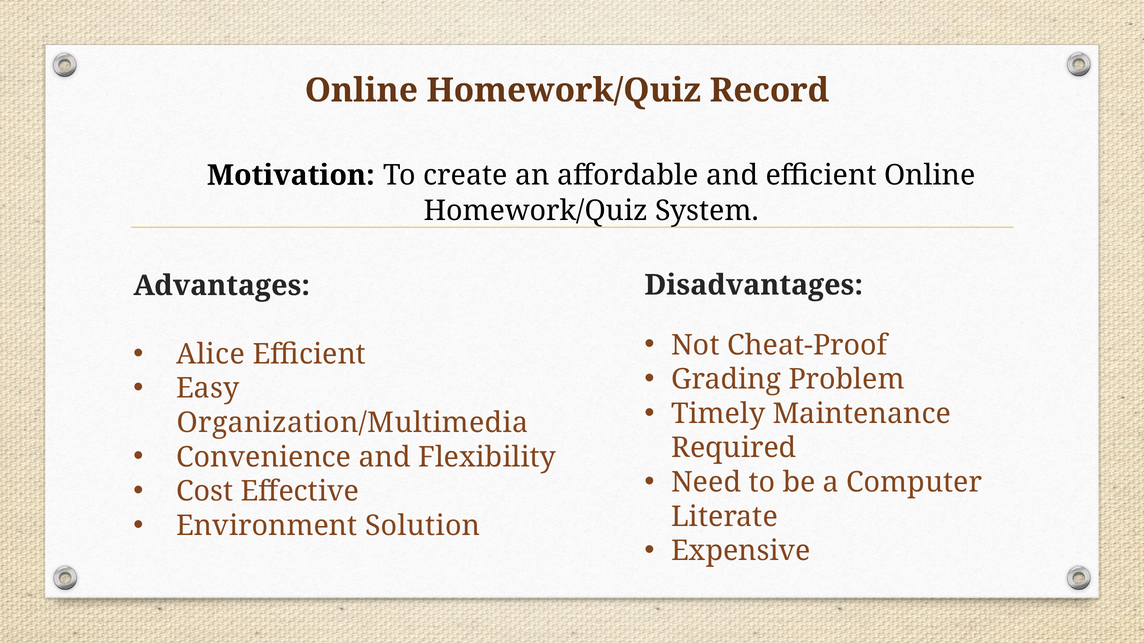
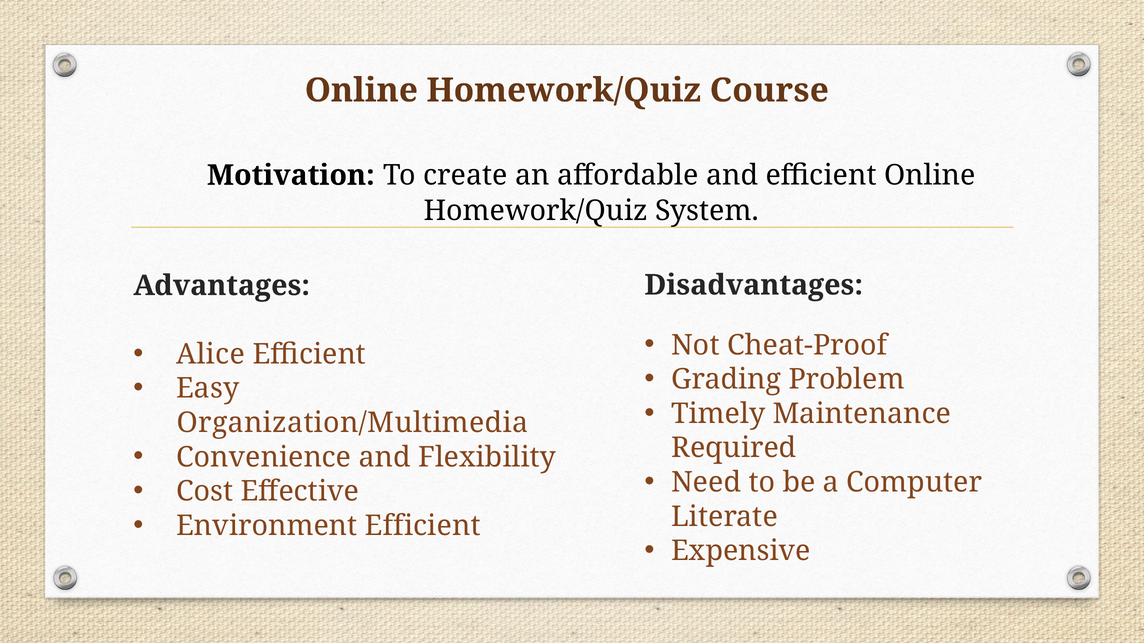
Record: Record -> Course (769, 90)
Environment Solution: Solution -> Efficient (423, 526)
